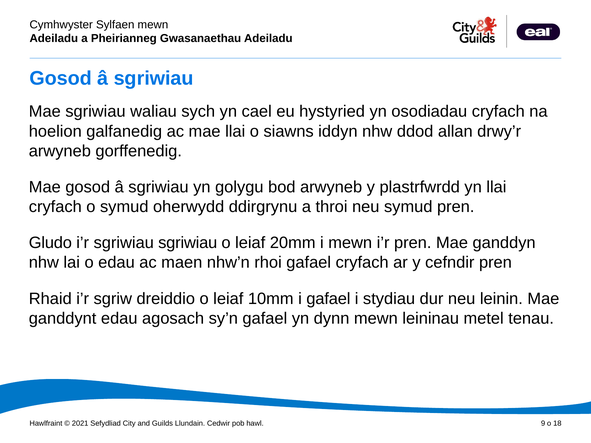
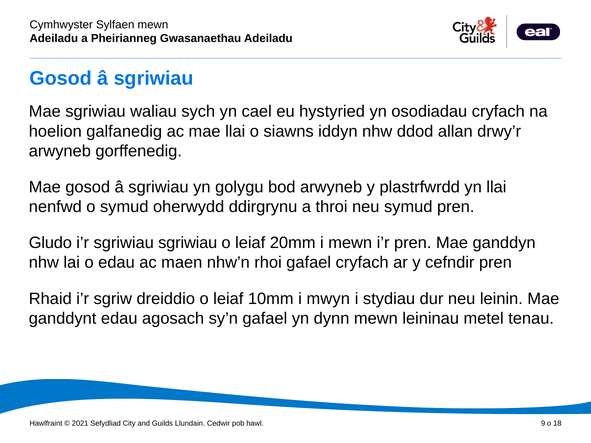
cryfach: cryfach -> nenfwd (55, 207)
i gafael: gafael -> mwyn (328, 299)
